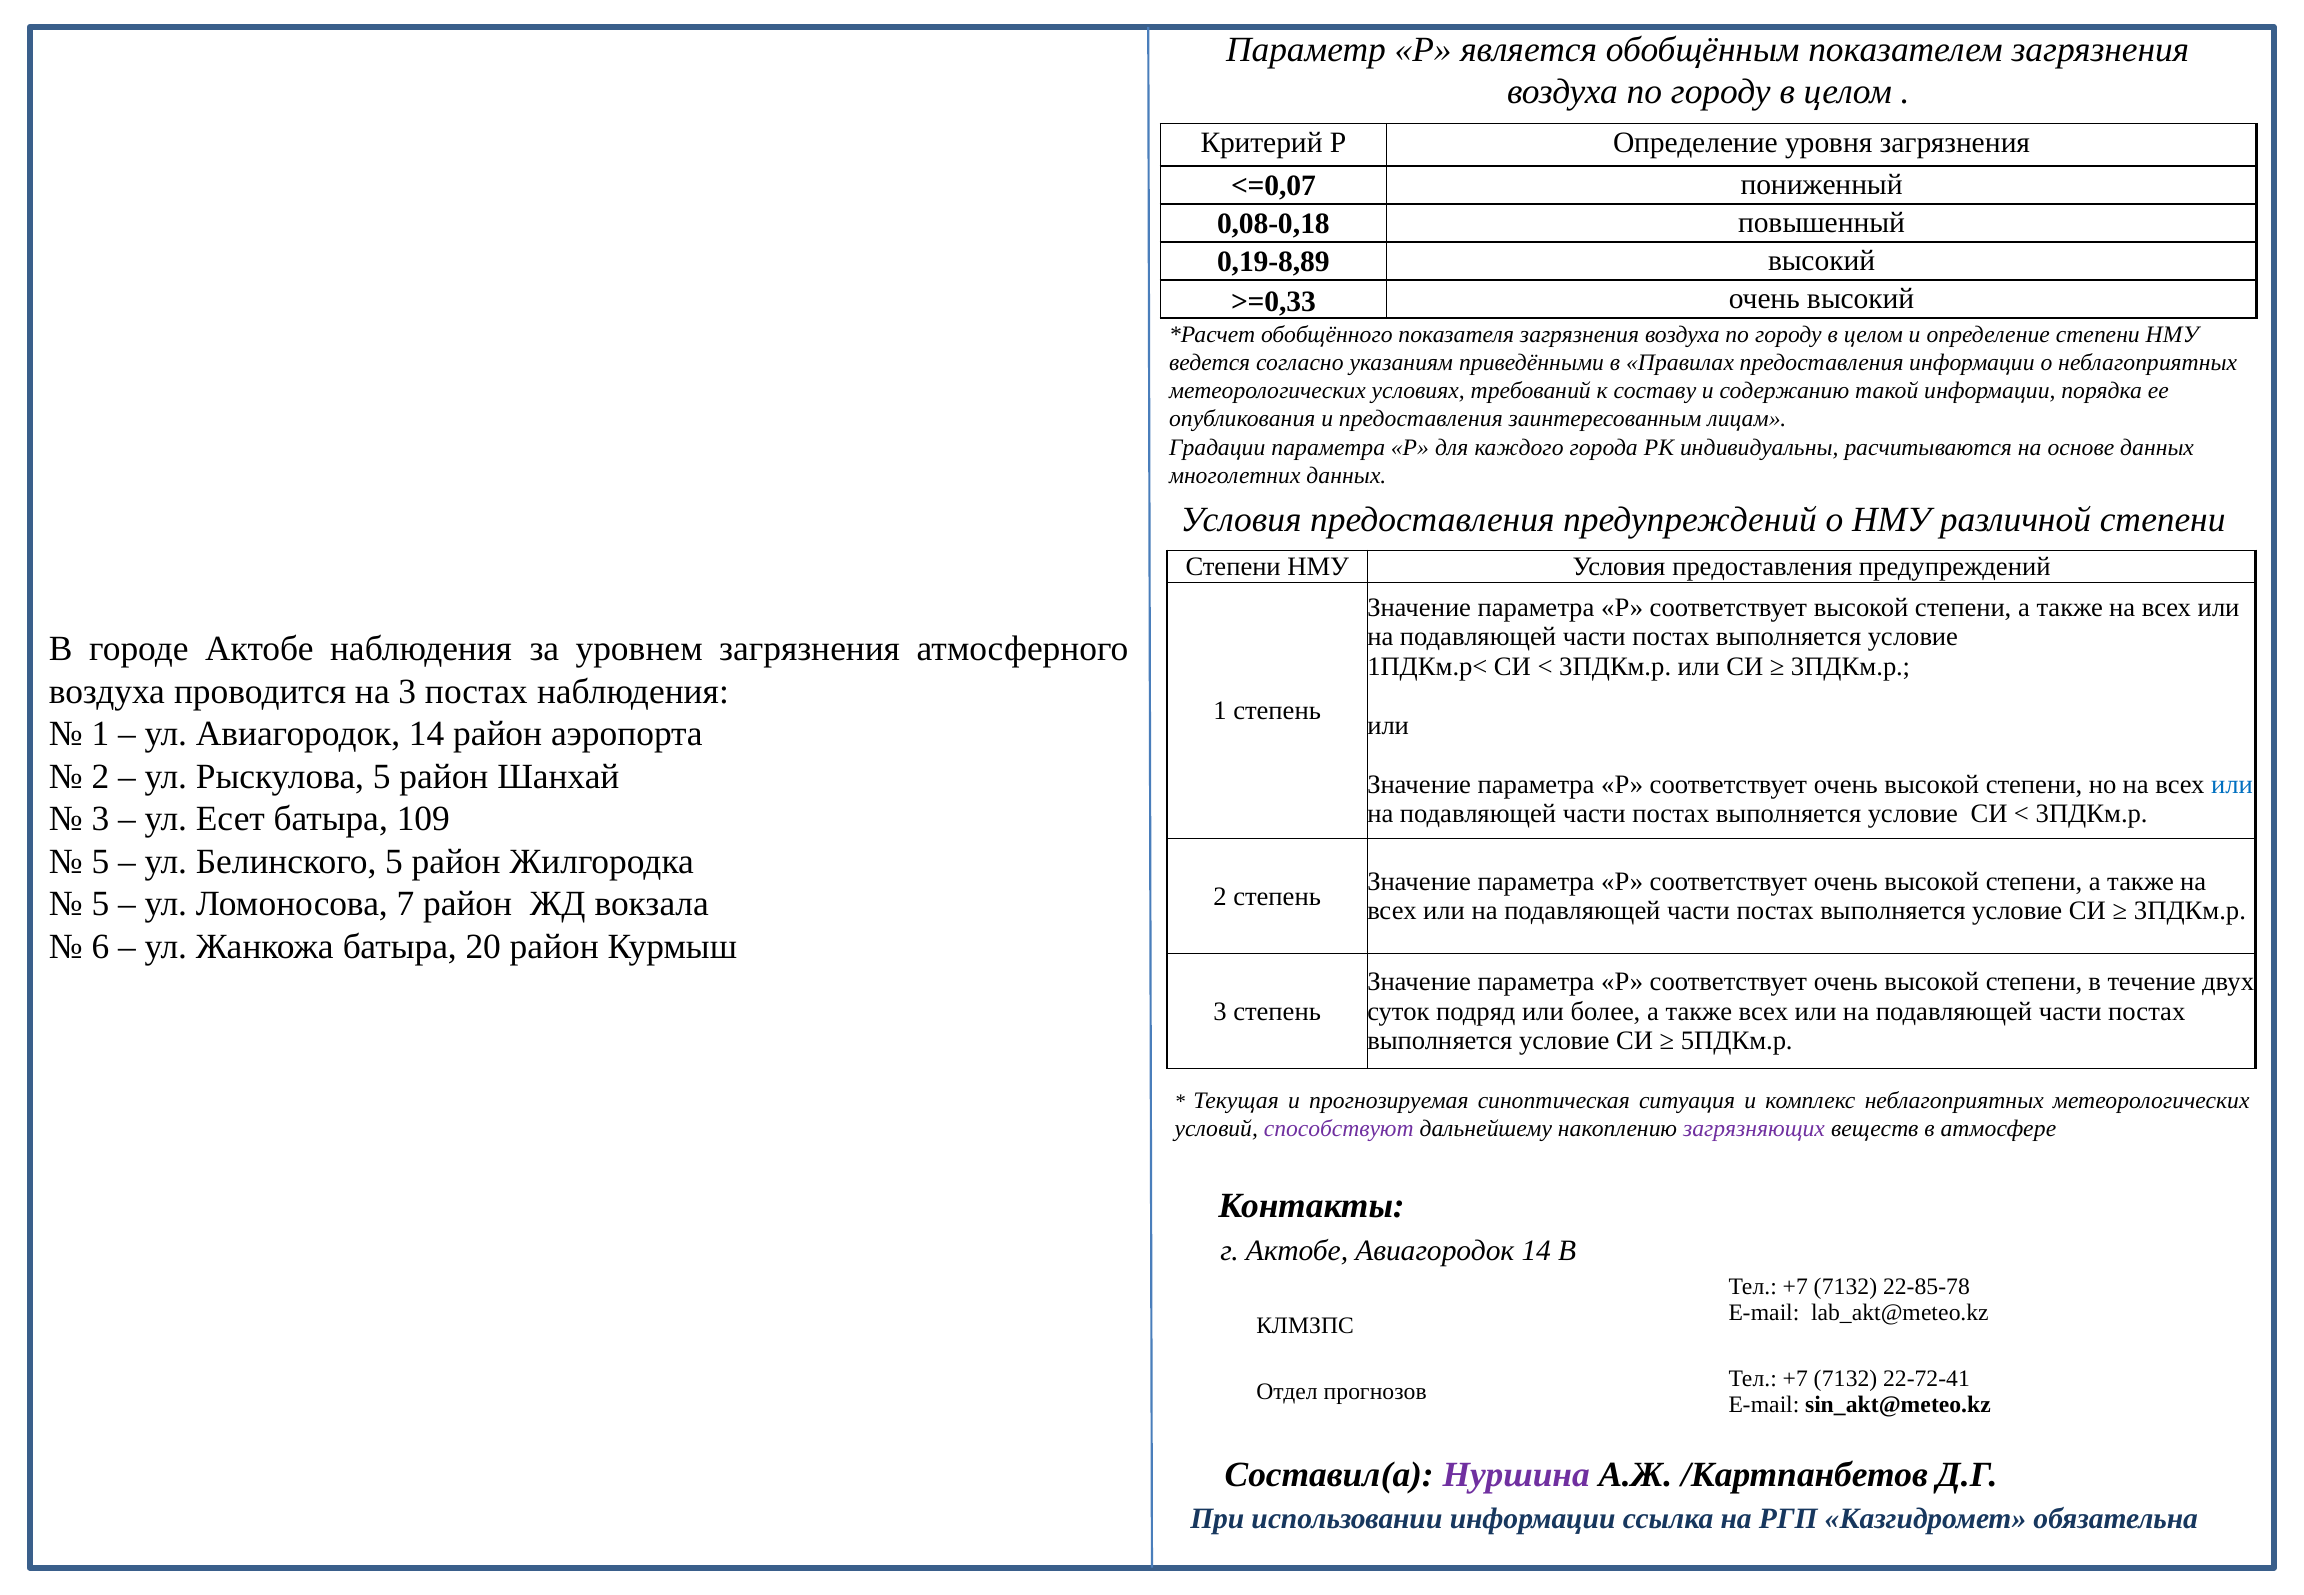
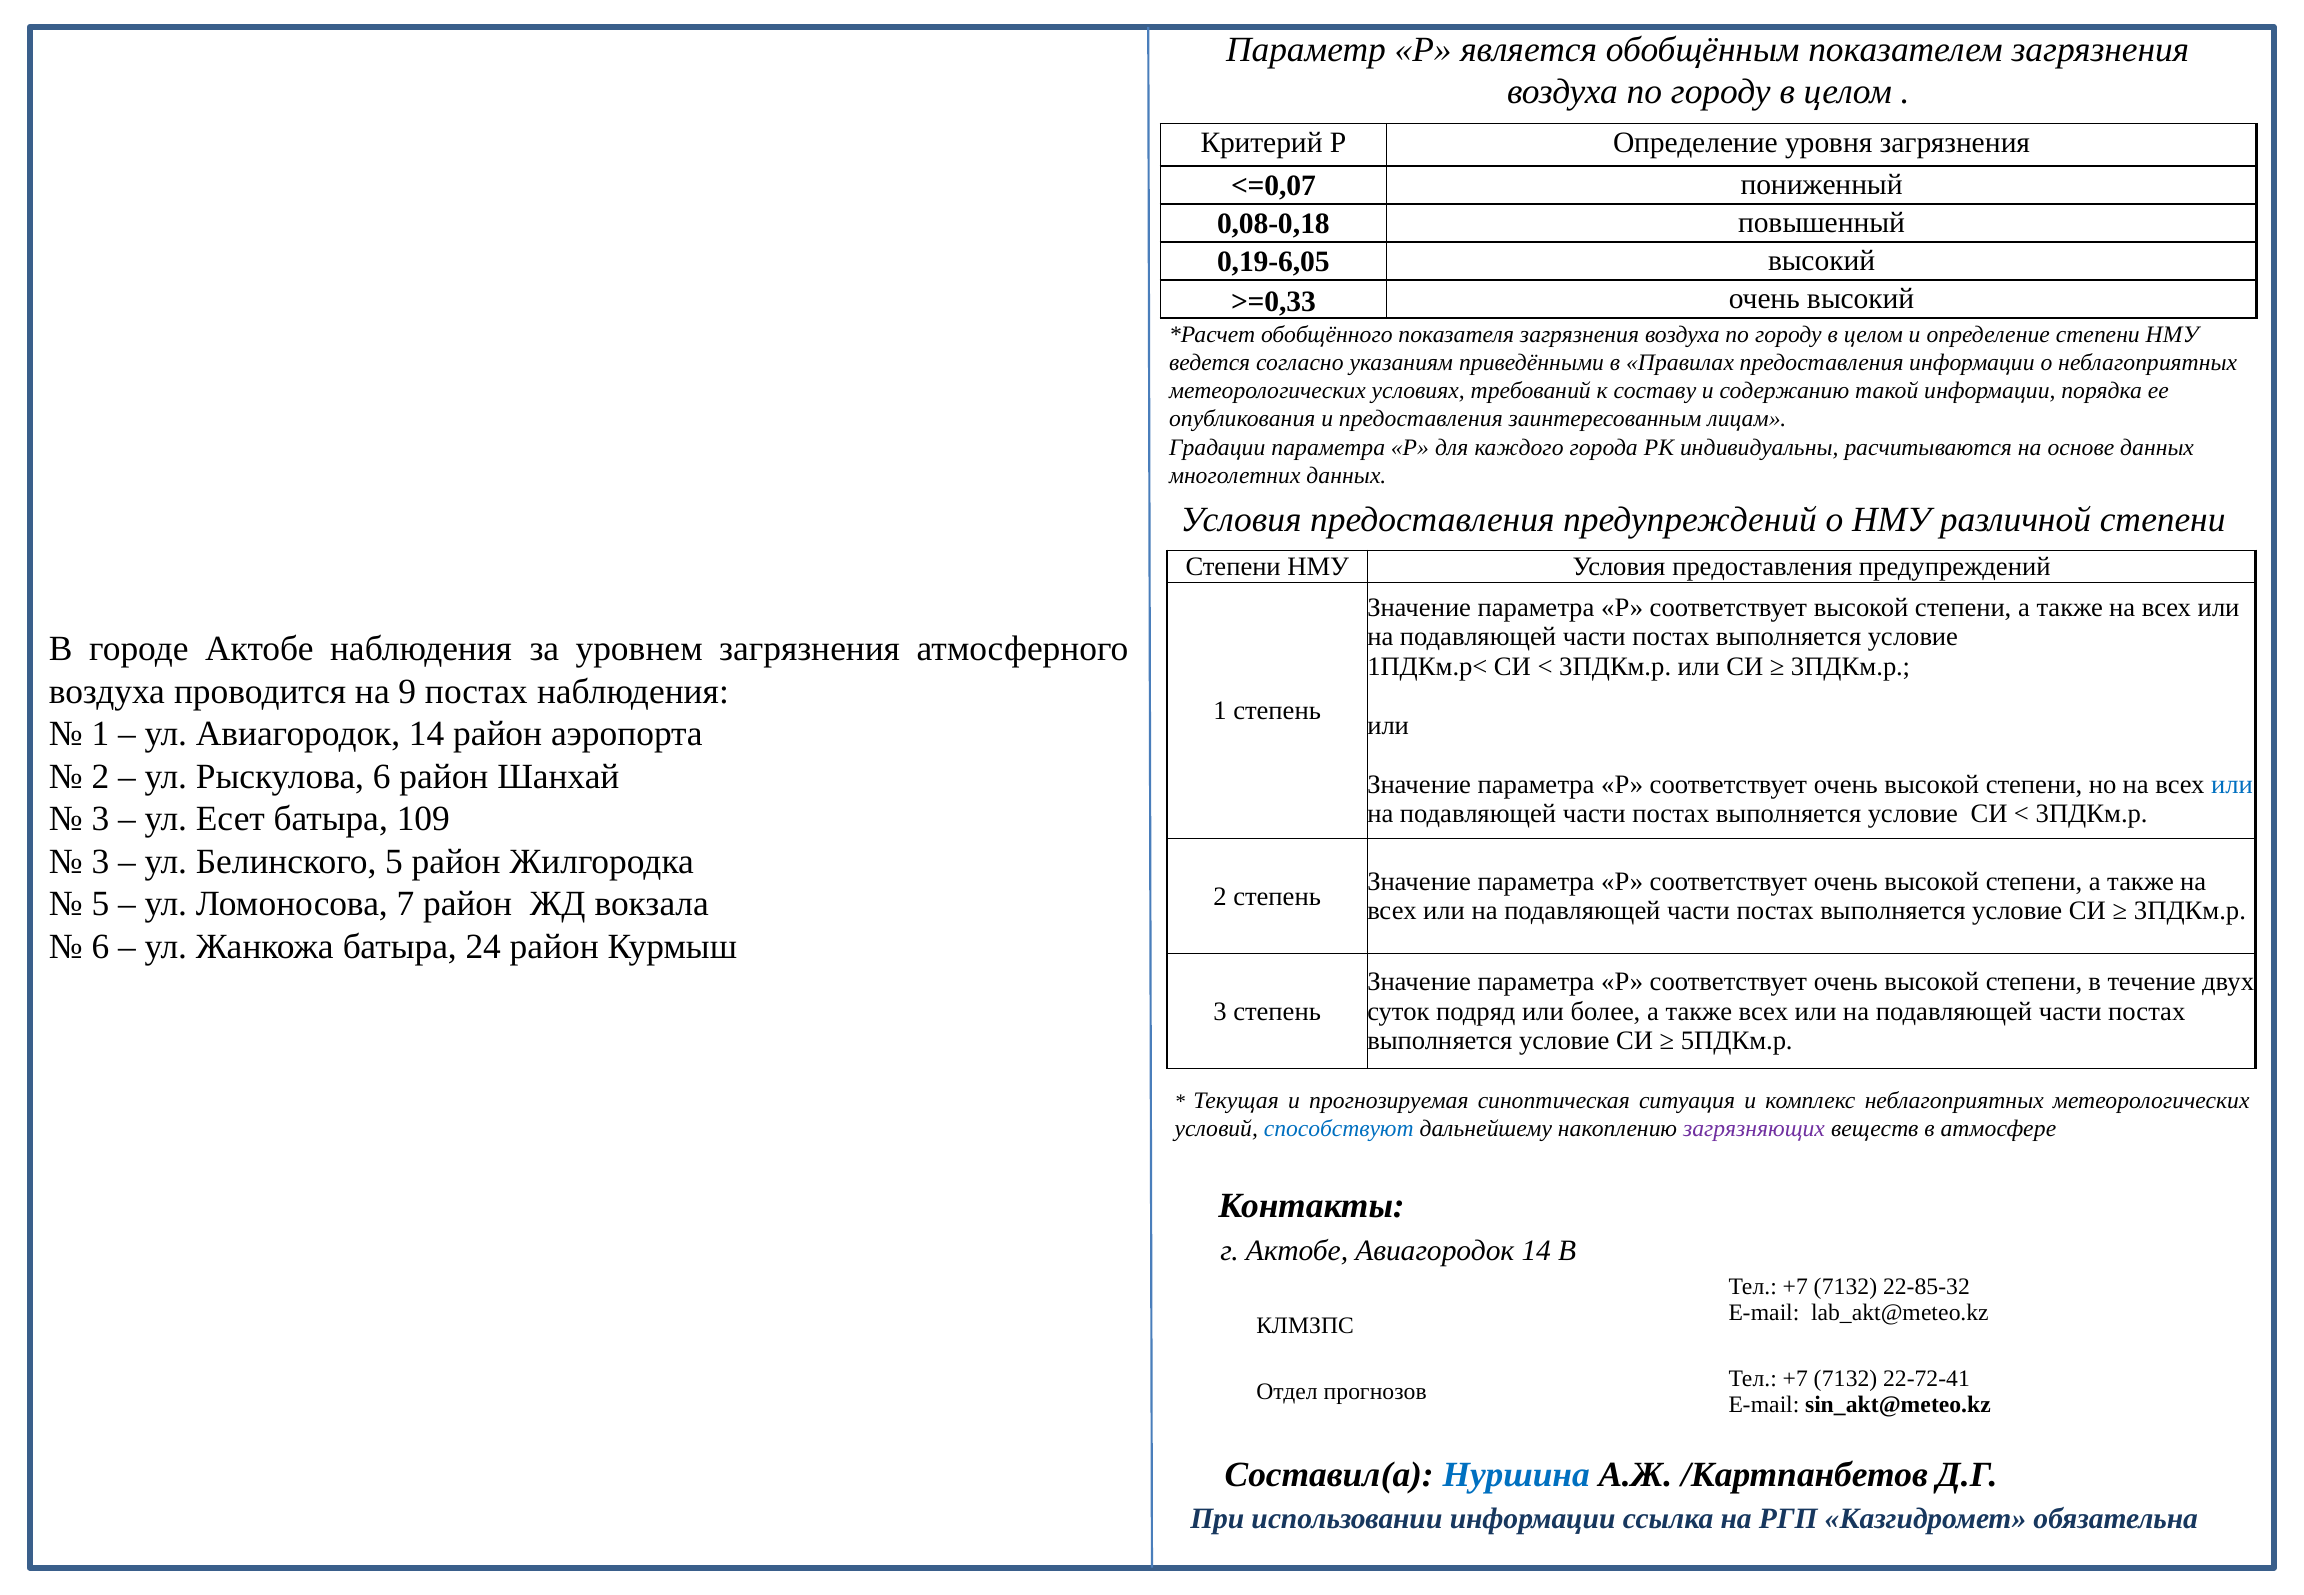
0,19-8,89: 0,19-8,89 -> 0,19-6,05 (1273, 261)
на 3: 3 -> 9 (407, 691)
Рыскулова 5: 5 -> 6 (382, 777)
5: 5 -> 3 (100, 862)
20: 20 -> 24 (483, 947)
способствуют colour: purple -> blue (1339, 1129)
22-85-78: 22-85-78 -> 22-85-32 (1926, 1287)
Нуршина colour: purple -> blue (1516, 1475)
